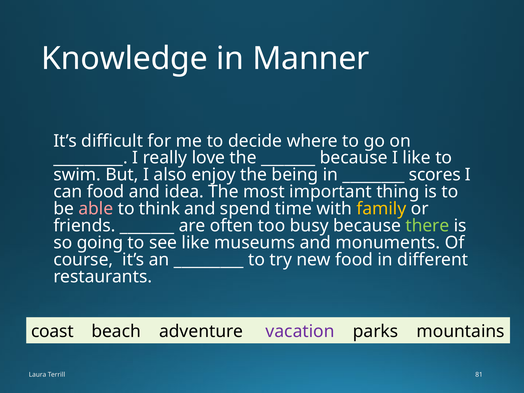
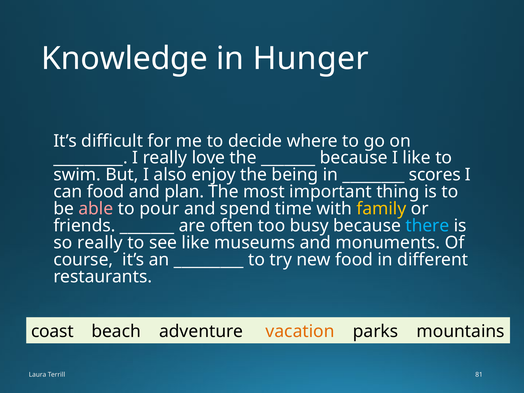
Manner: Manner -> Hunger (311, 59)
idea: idea -> plan (184, 192)
think: think -> pour (159, 209)
there colour: light green -> light blue (427, 226)
so going: going -> really (100, 243)
vacation colour: purple -> orange (300, 332)
